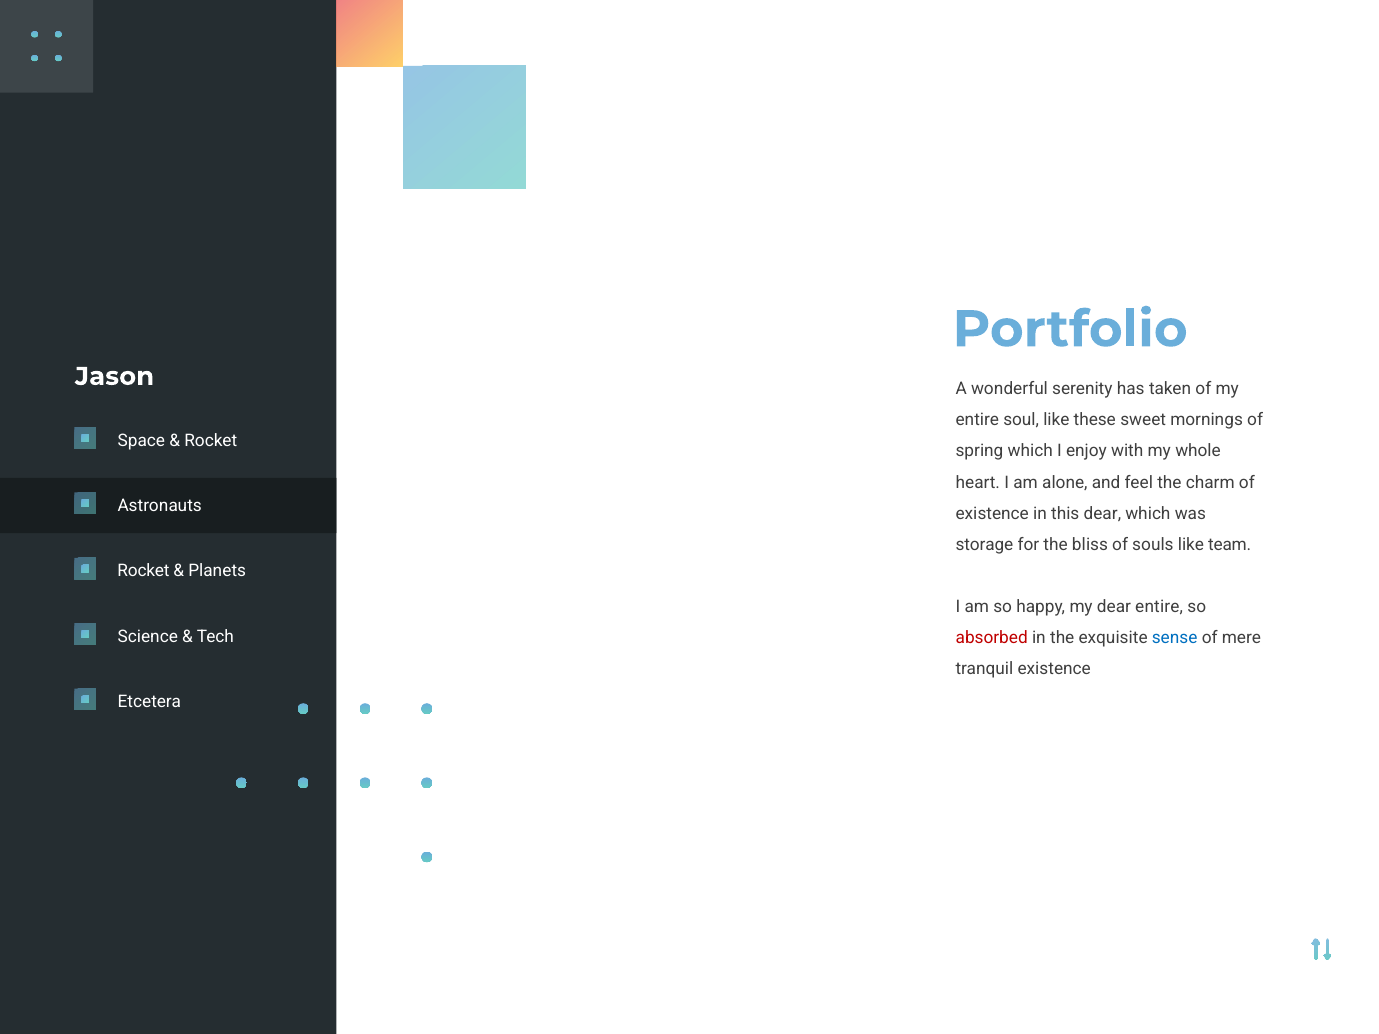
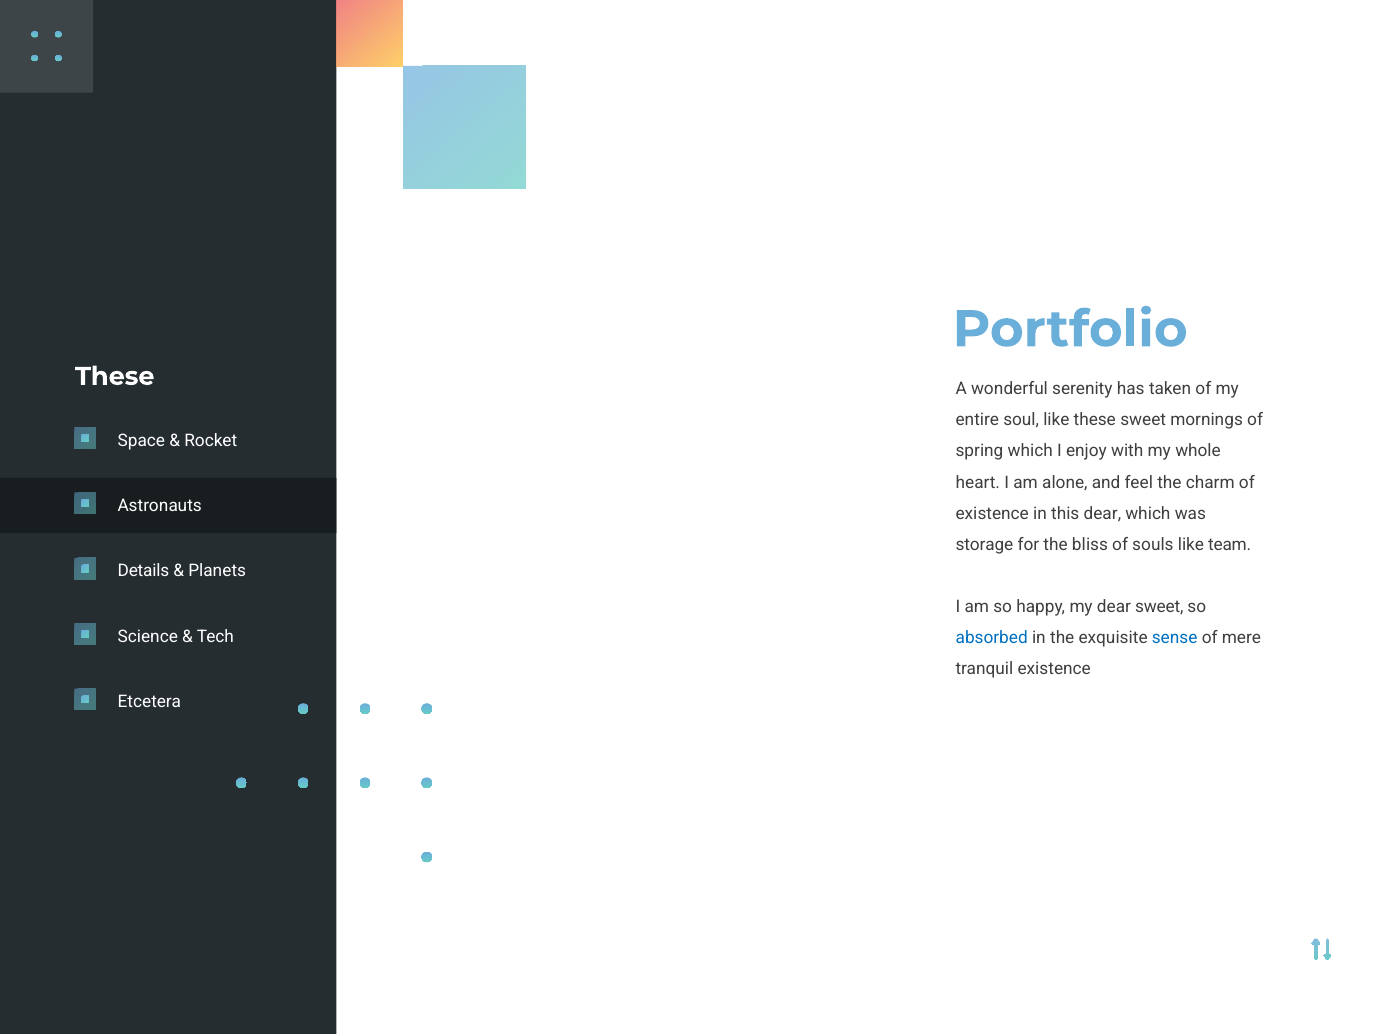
Jason: Jason -> These (115, 376)
Rocket: Rocket -> Details (143, 571)
dear entire: entire -> sweet (1159, 607)
absorbed colour: red -> blue (992, 638)
